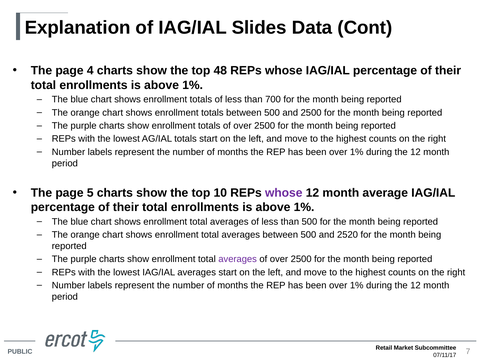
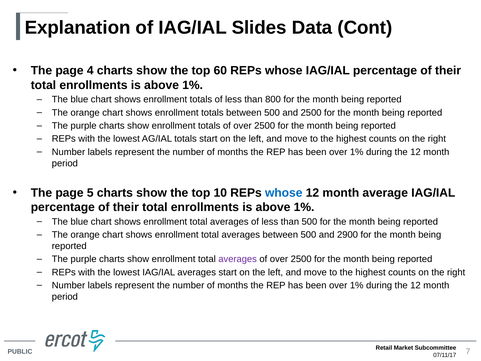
48: 48 -> 60 (220, 71)
700: 700 -> 800 (273, 99)
whose colour: purple -> blue (284, 193)
2520: 2520 -> 2900 (348, 235)
